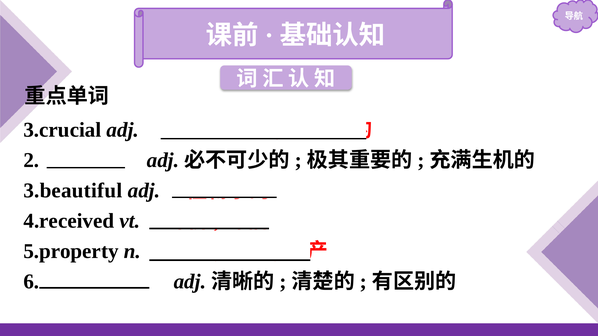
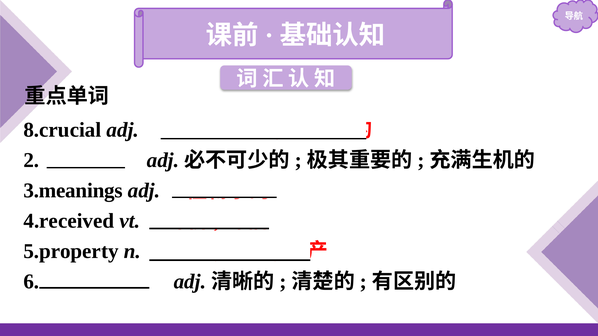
3.crucial: 3.crucial -> 8.crucial (62, 130)
3.beautiful: 3.beautiful -> 3.meanings (73, 191)
